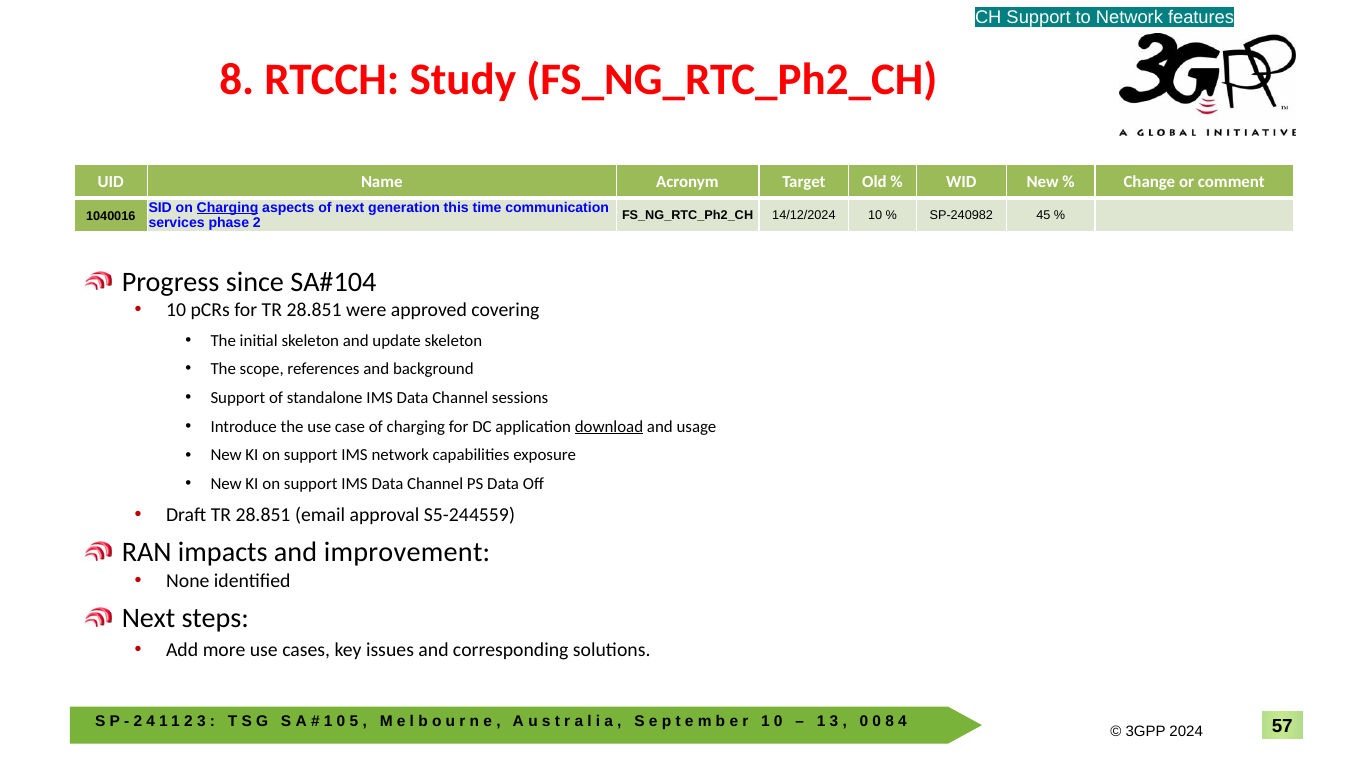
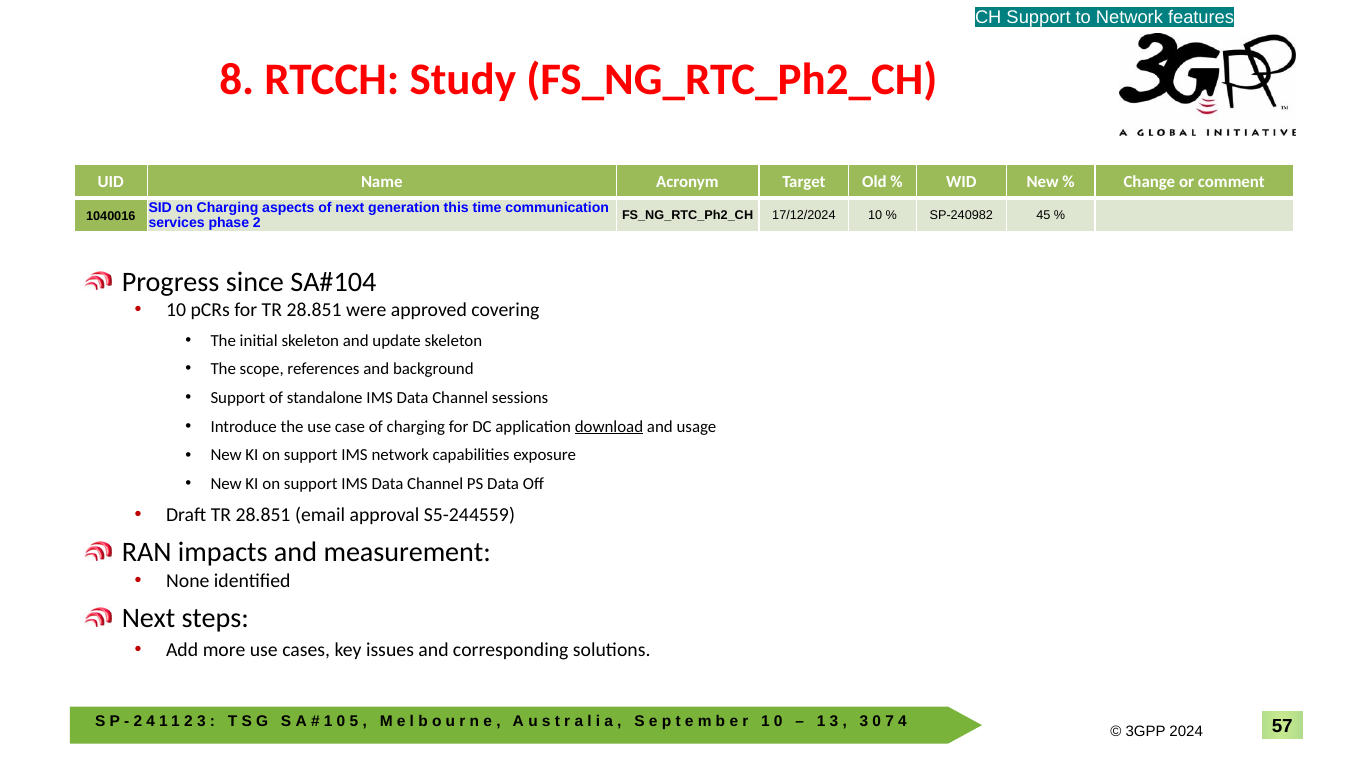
Charging underline: present -> none (228, 207)
14/12/2024: 14/12/2024 -> 17/12/2024 (804, 215)
improvement: improvement -> measurement (407, 553)
0: 0 -> 3 (864, 722)
8: 8 -> 7 (890, 722)
